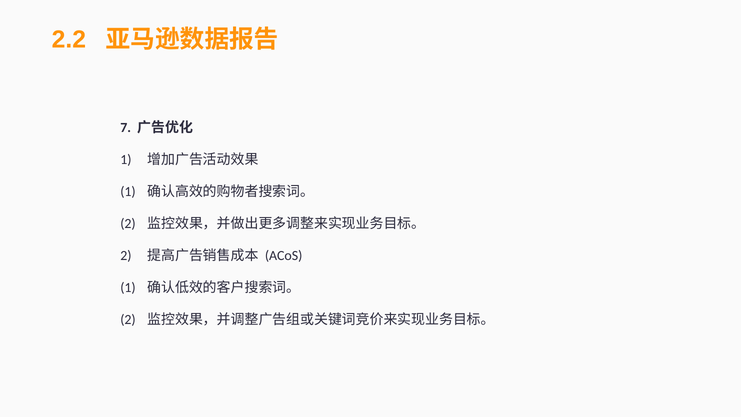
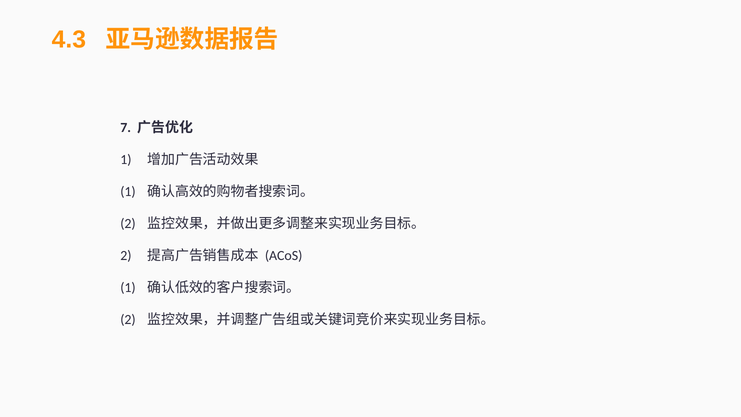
2.2: 2.2 -> 4.3 (69, 40)
